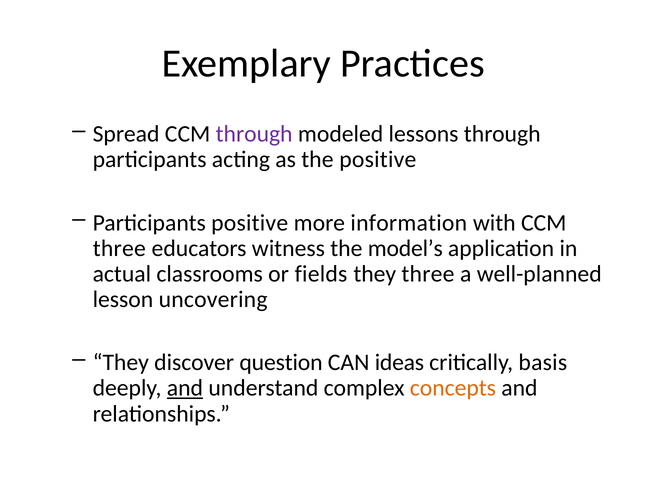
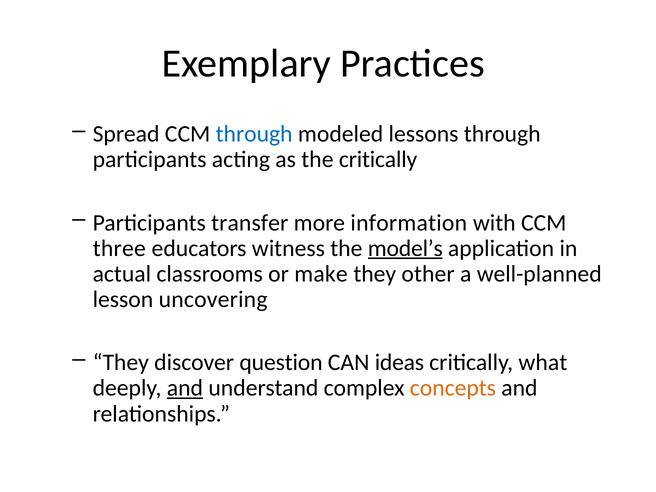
through colour: purple -> blue (254, 134)
the positive: positive -> critically (378, 160)
Participants positive: positive -> transfer (250, 223)
model’s underline: none -> present (405, 248)
fields: fields -> make (321, 274)
they three: three -> other (428, 274)
basis: basis -> what (543, 363)
